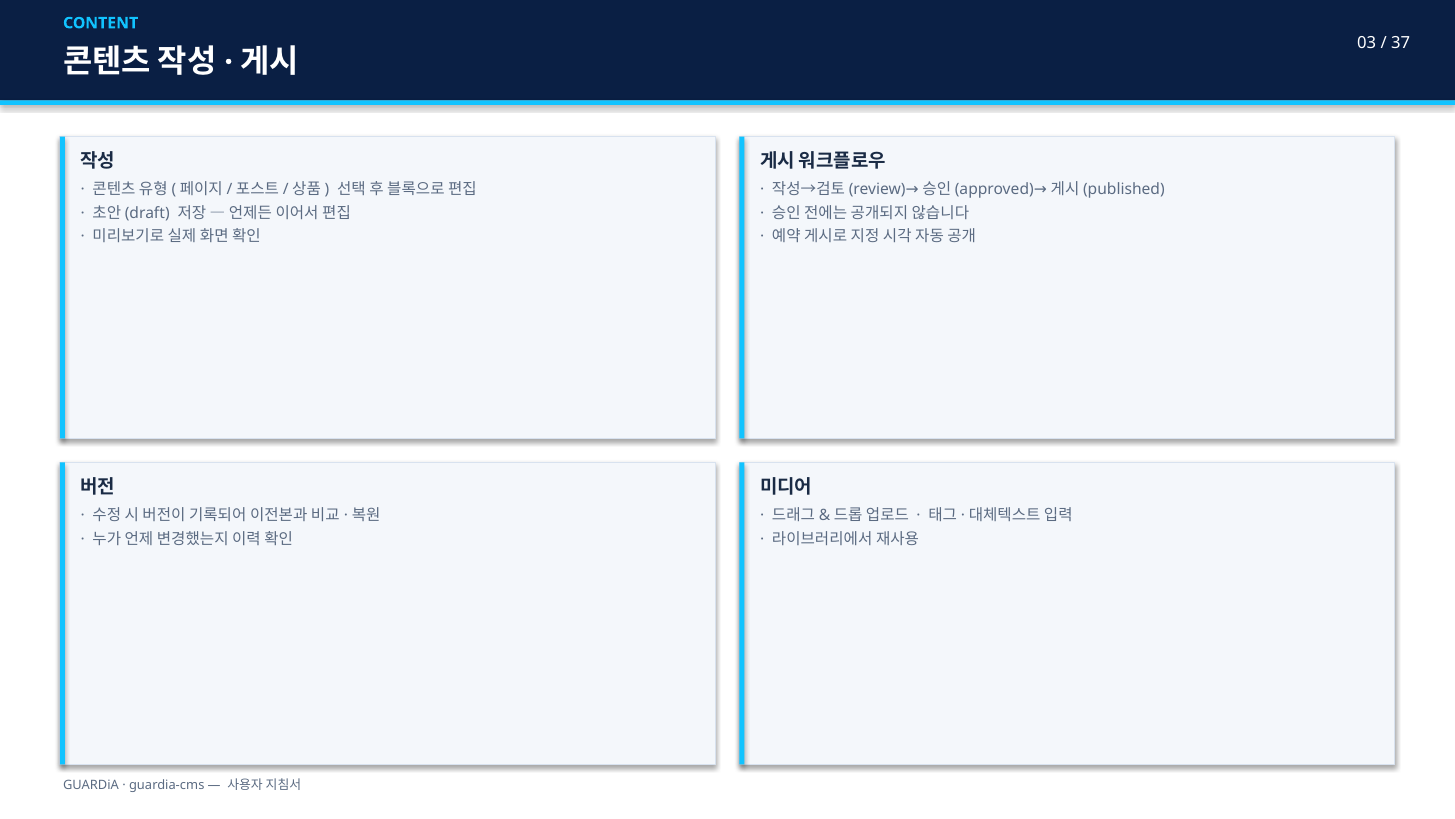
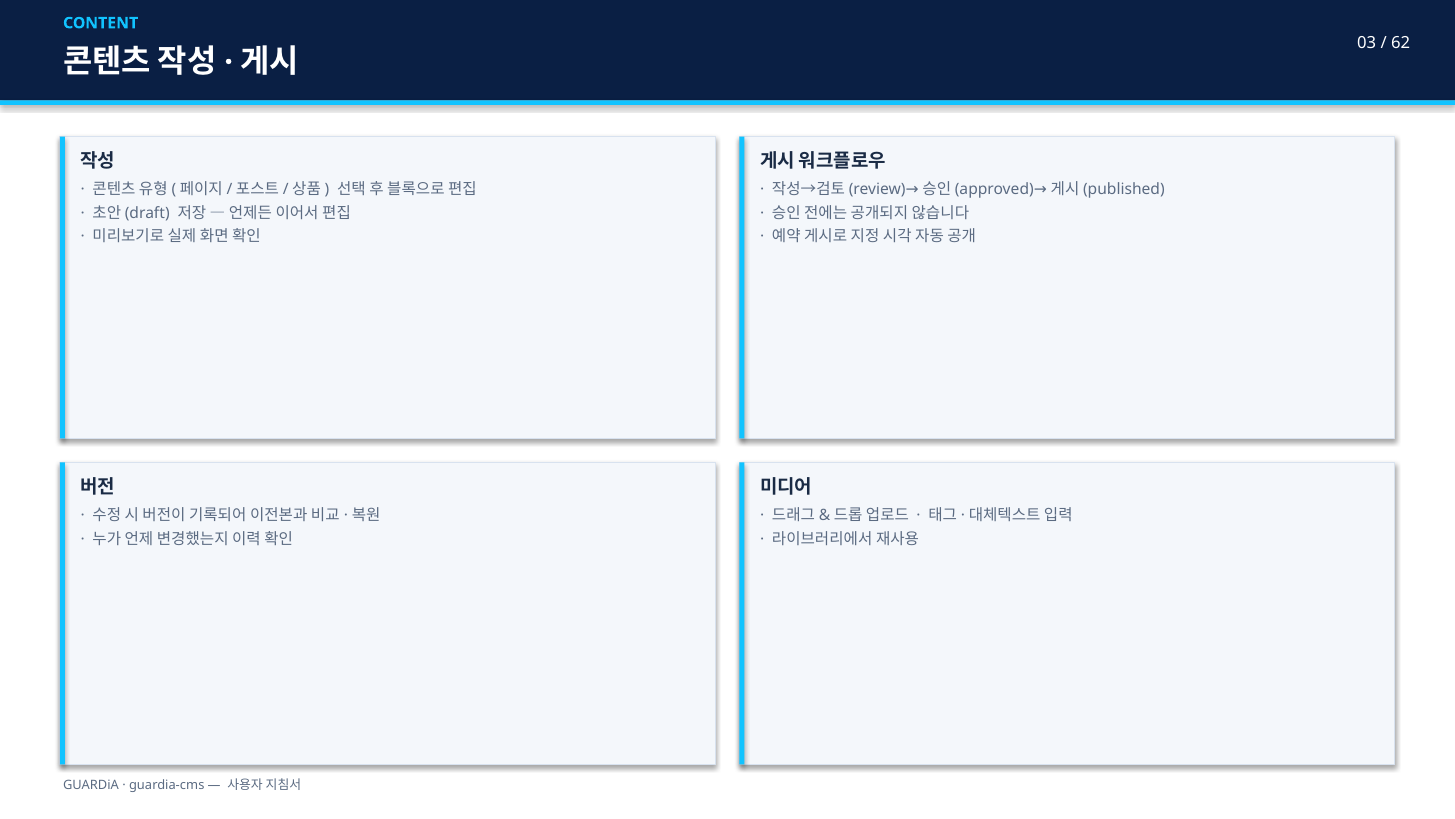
37: 37 -> 62 (1401, 43)
